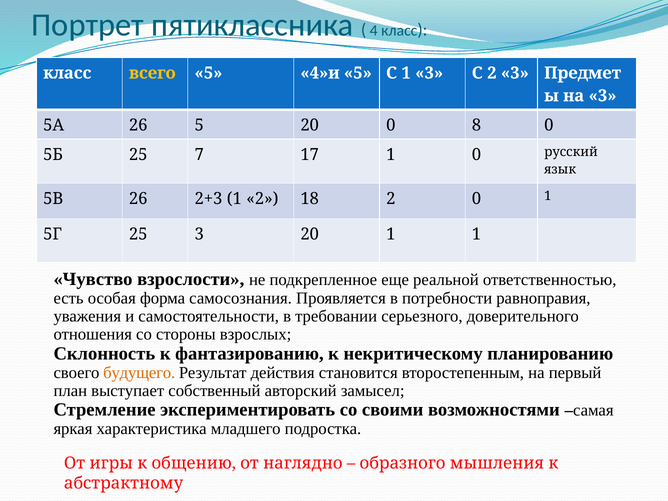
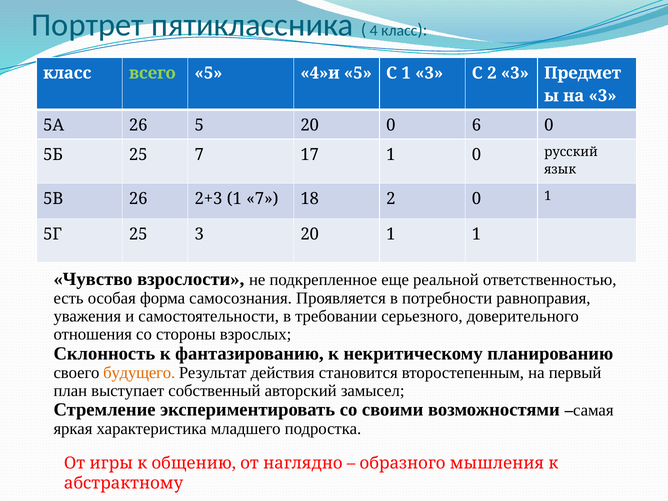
всего colour: yellow -> light green (152, 73)
8: 8 -> 6 (477, 125)
1 2: 2 -> 7 (262, 199)
